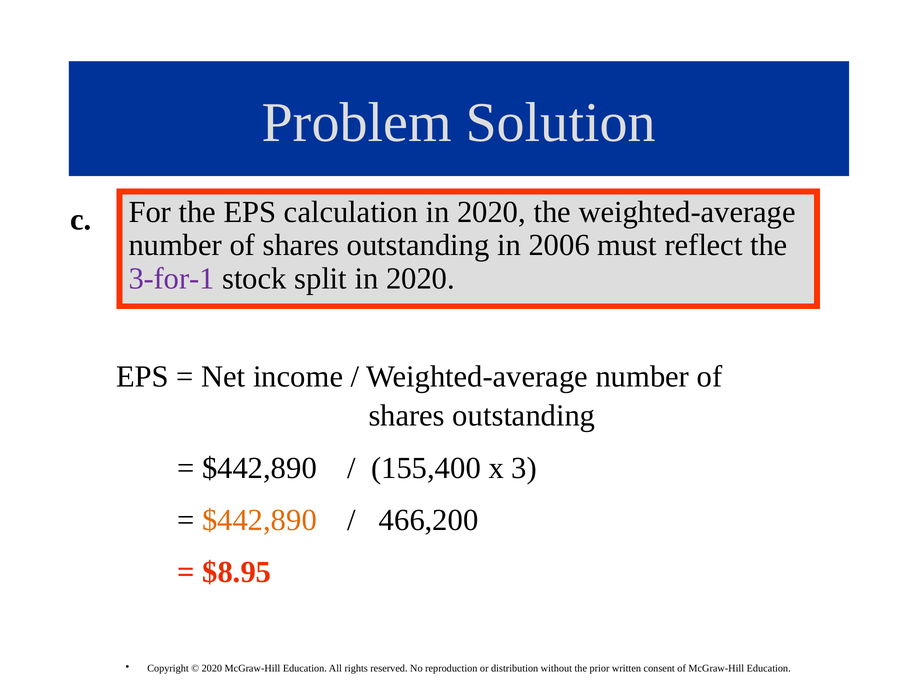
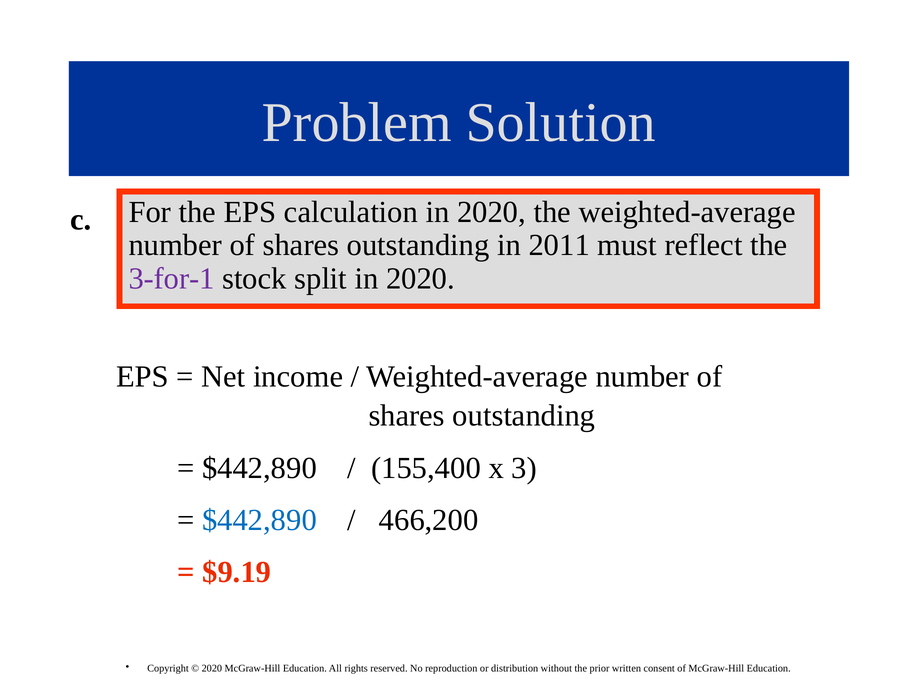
2006: 2006 -> 2011 (559, 245)
$442,890 colour: orange -> blue (259, 520)
$8.95: $8.95 -> $9.19 (237, 572)
